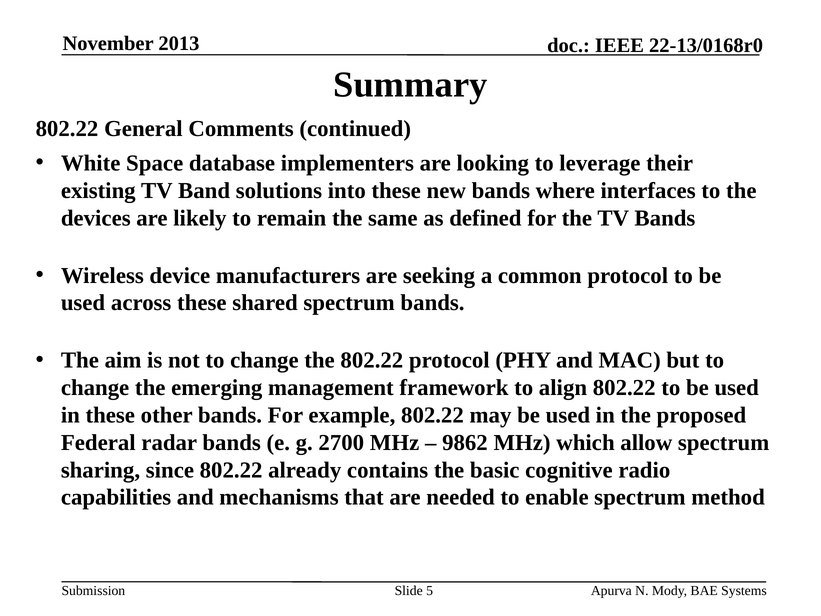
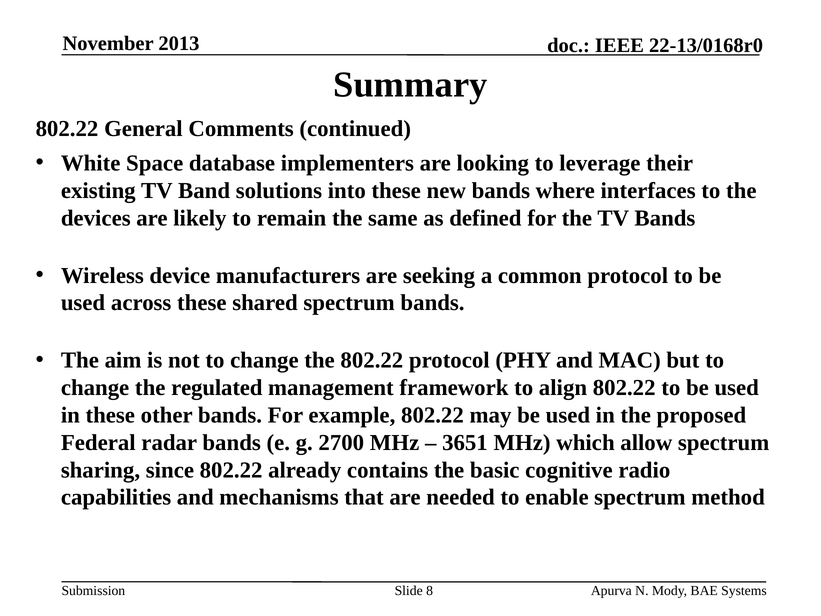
emerging: emerging -> regulated (217, 388)
9862: 9862 -> 3651 (465, 442)
5: 5 -> 8 (430, 591)
